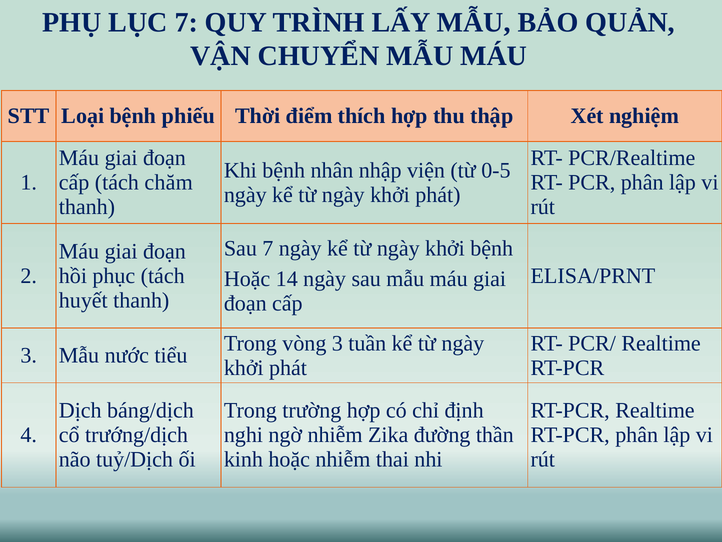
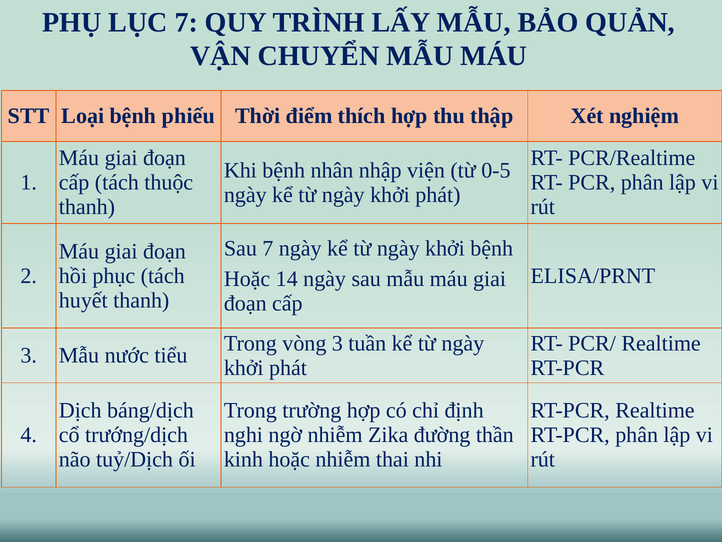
chăm: chăm -> thuộc (169, 182)
